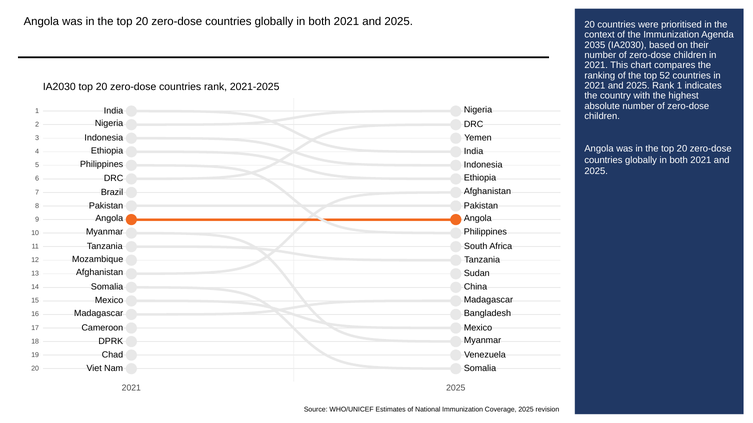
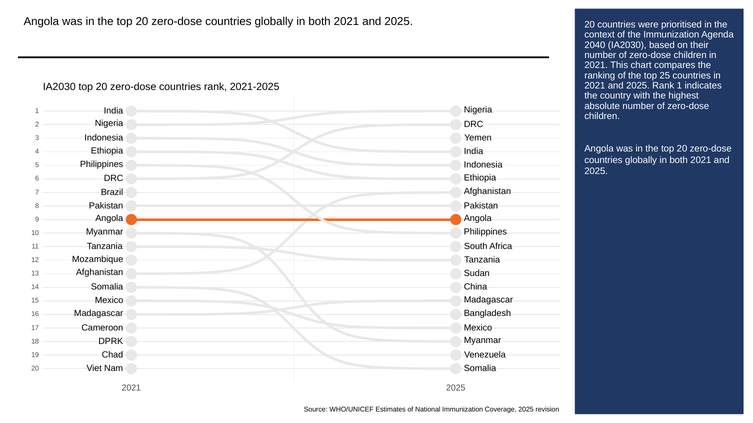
2035: 2035 -> 2040 (595, 45)
52: 52 -> 25 (665, 76)
